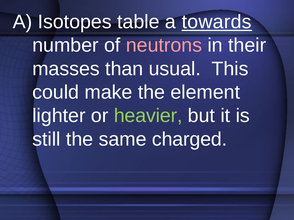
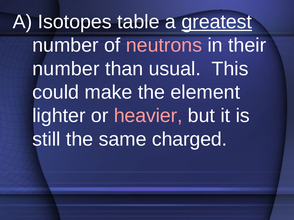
towards: towards -> greatest (217, 22)
masses: masses -> number (66, 69)
heavier colour: light green -> pink (148, 116)
